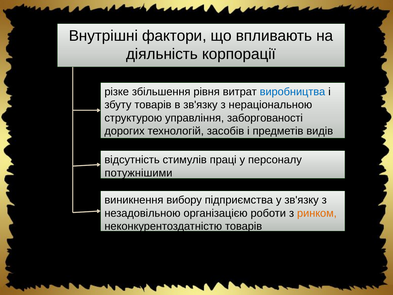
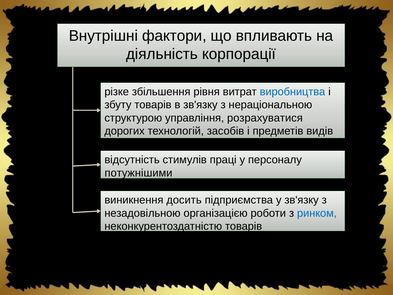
заборгованості: заборгованості -> розрахуватися (265, 118)
вибору: вибору -> досить (184, 200)
ринком colour: orange -> blue (317, 213)
